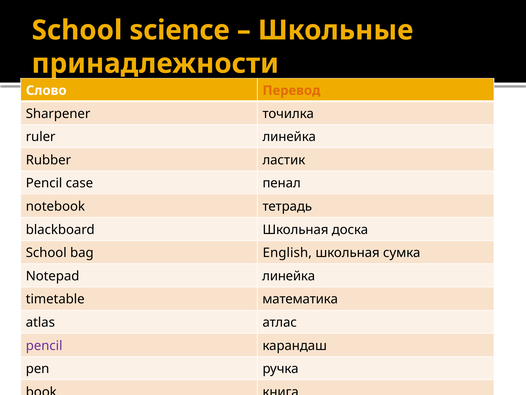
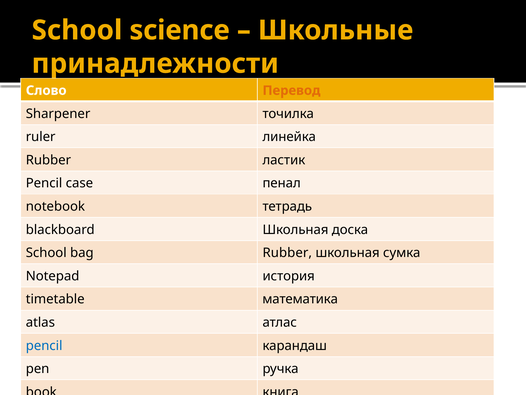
bag English: English -> Rubber (287, 253)
Notepad линейка: линейка -> история (289, 276)
pencil colour: purple -> blue (44, 345)
